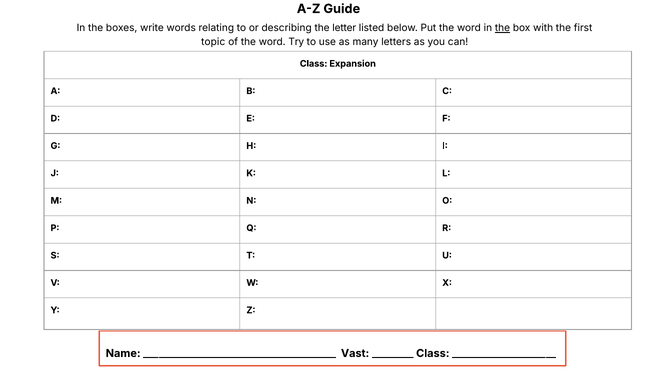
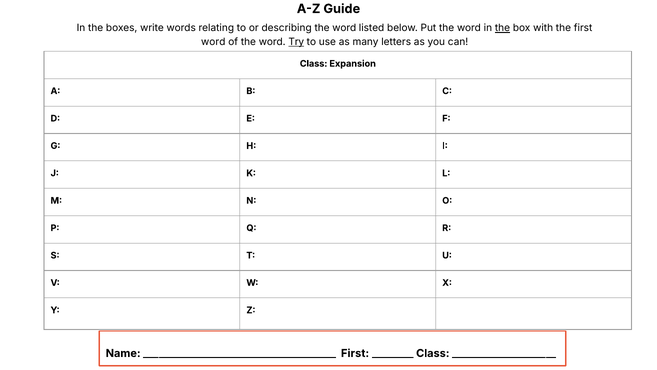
describing the letter: letter -> word (344, 28)
topic: topic -> word (213, 42)
Try underline: none -> present (296, 42)
Vast: Vast -> First (355, 353)
